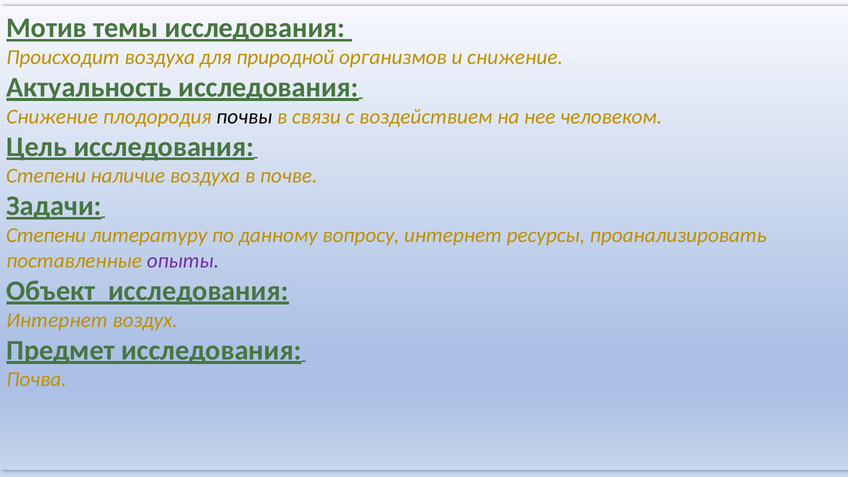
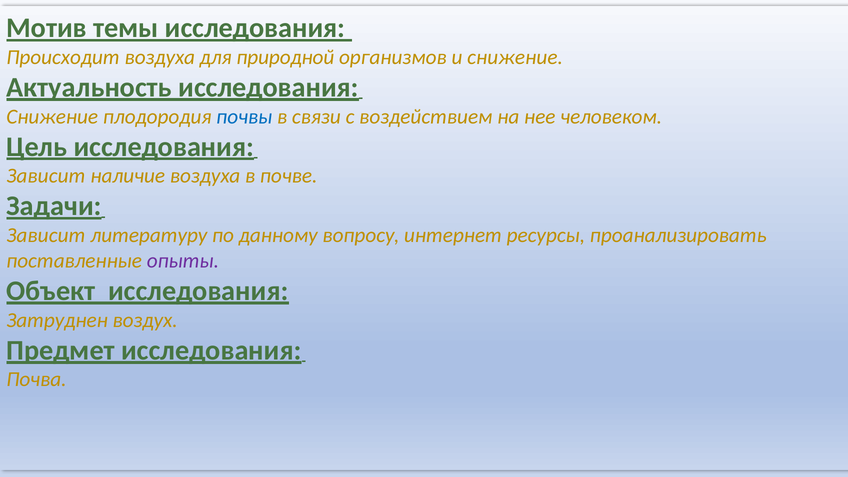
почвы colour: black -> blue (244, 117)
Степени: Степени -> Зависит (46, 176)
Степени: Степени -> Зависит (46, 235)
Интернет: Интернет -> Затруднен (57, 320)
